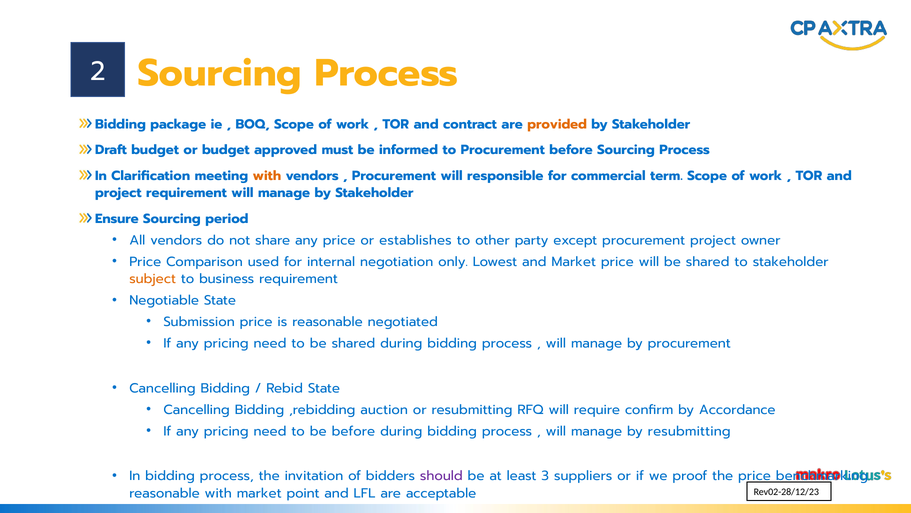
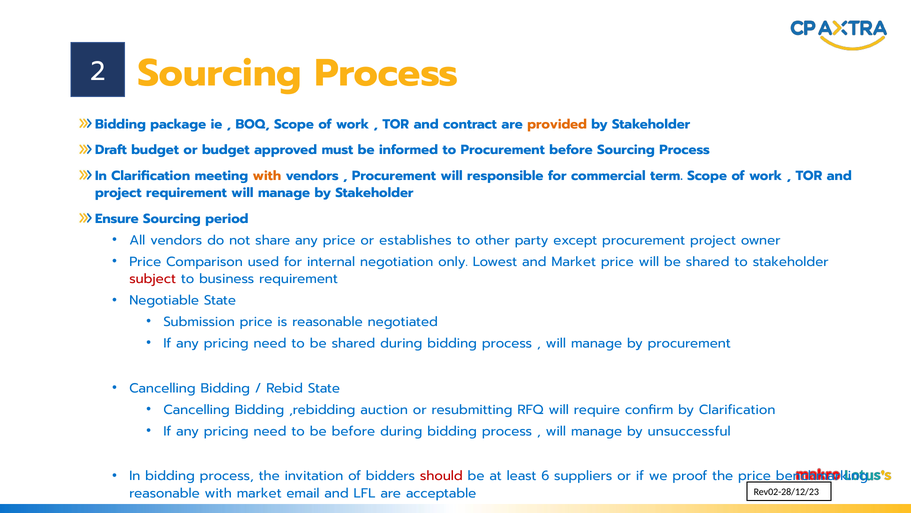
subject colour: orange -> red (153, 279)
by Accordance: Accordance -> Clarification (737, 409)
by resubmitting: resubmitting -> unsuccessful (689, 431)
should colour: purple -> red (441, 476)
3: 3 -> 6 (545, 476)
point: point -> email (303, 493)
